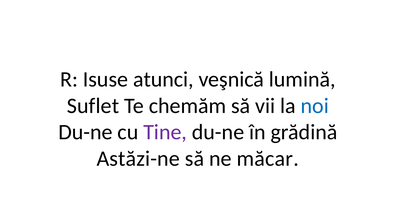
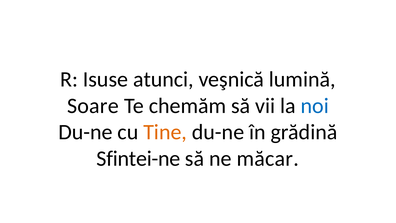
Suflet: Suflet -> Soare (93, 106)
Tine colour: purple -> orange (165, 132)
Astăzi-ne: Astăzi-ne -> Sfintei-ne (138, 158)
